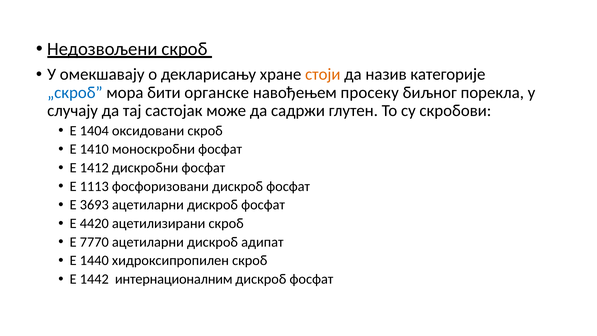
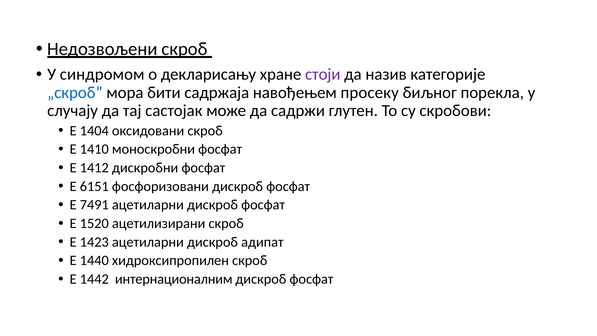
омекшавају: омекшавају -> синдромом (102, 74)
стоји colour: orange -> purple (323, 74)
органске: органске -> садржаја (217, 93)
1113: 1113 -> 6151 (94, 186)
3693: 3693 -> 7491 (94, 205)
4420: 4420 -> 1520 (94, 223)
7770: 7770 -> 1423 (94, 242)
